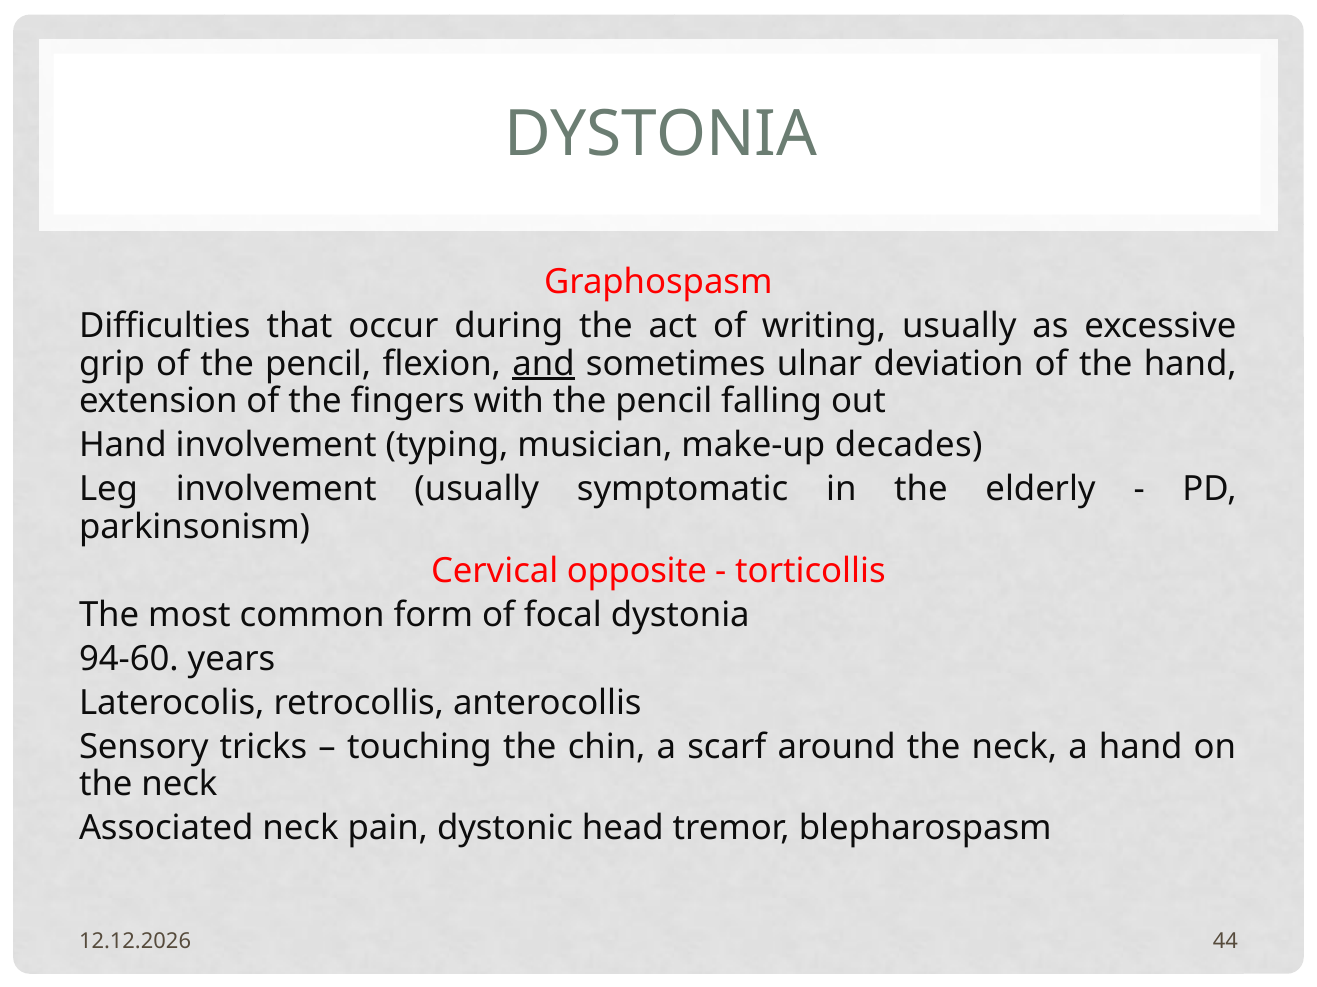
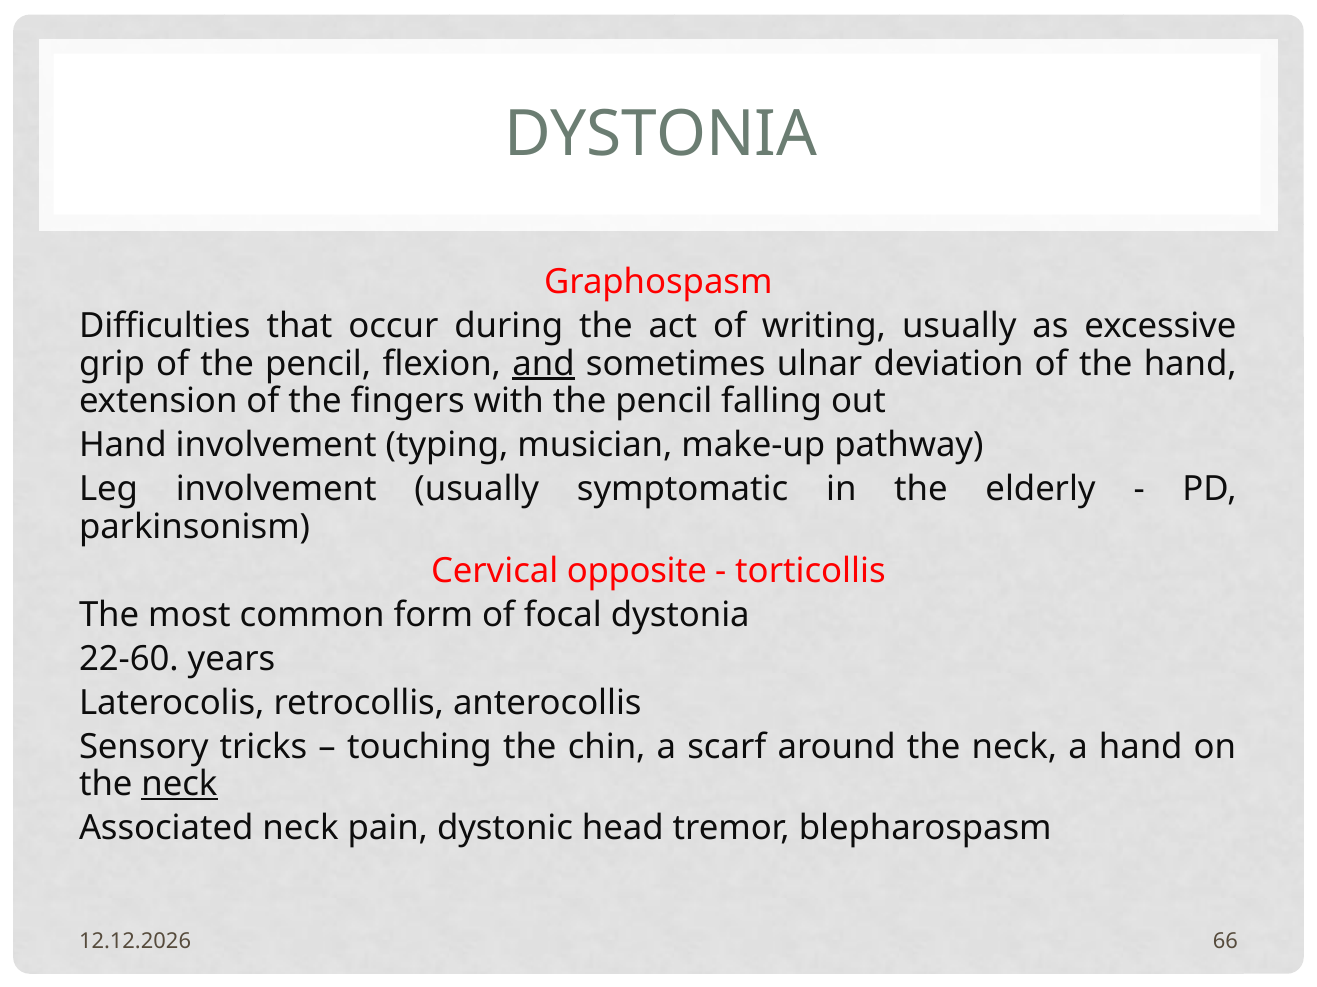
decades: decades -> pathway (909, 445)
94-60: 94-60 -> 22-60 (129, 659)
neck underline: none -> present (179, 785)
44: 44 -> 66 (1225, 942)
